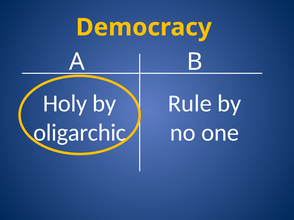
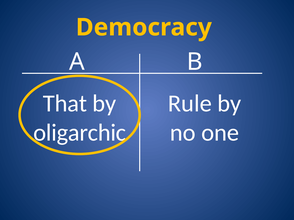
Holy: Holy -> That (65, 104)
